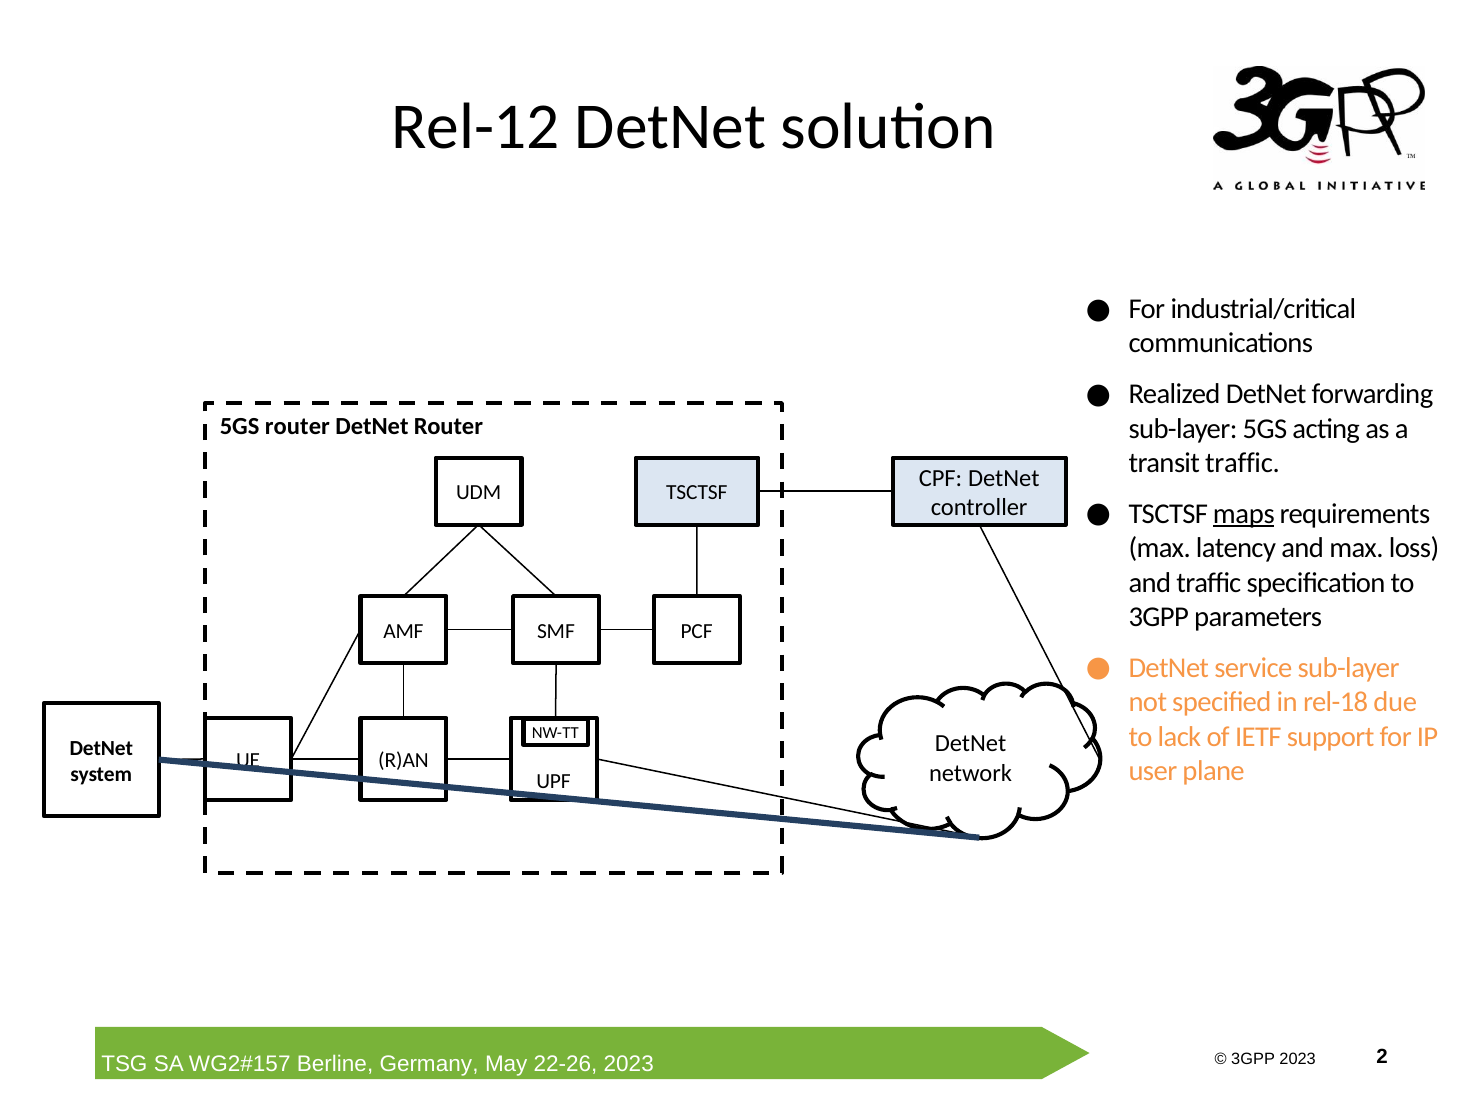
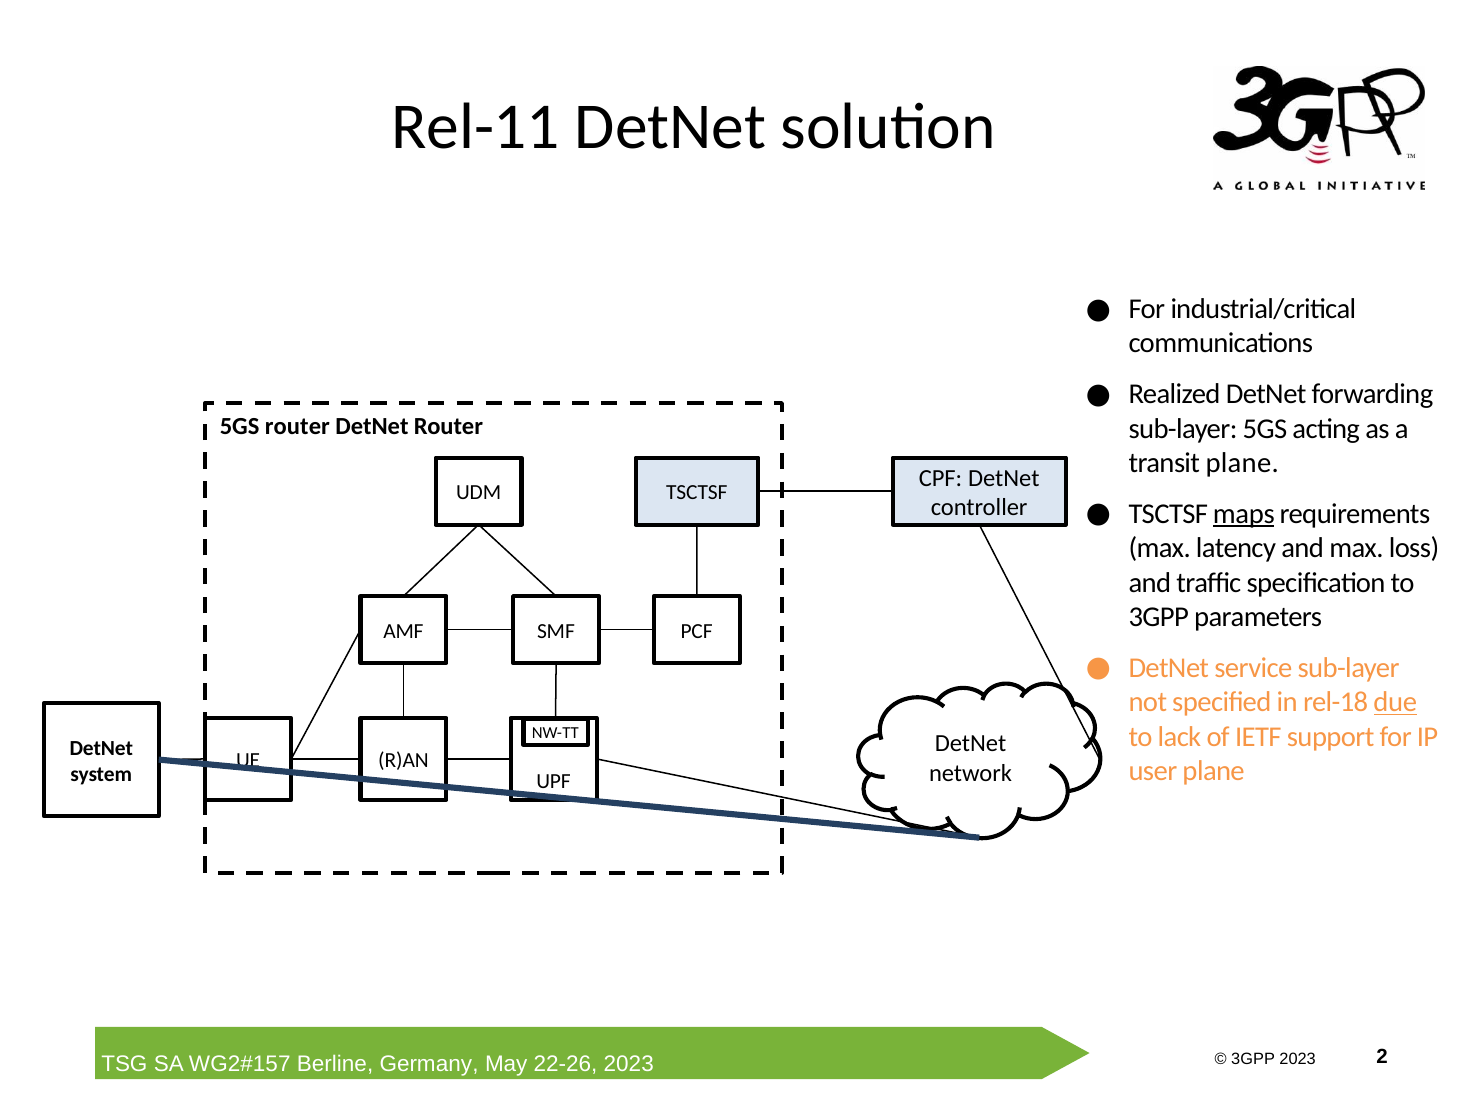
Rel-12: Rel-12 -> Rel-11 (476, 126)
transit traffic: traffic -> plane (1242, 463)
due underline: none -> present (1395, 702)
